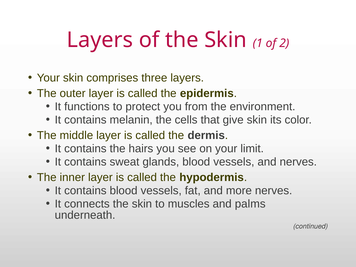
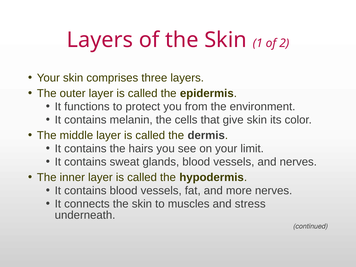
palms: palms -> stress (250, 204)
